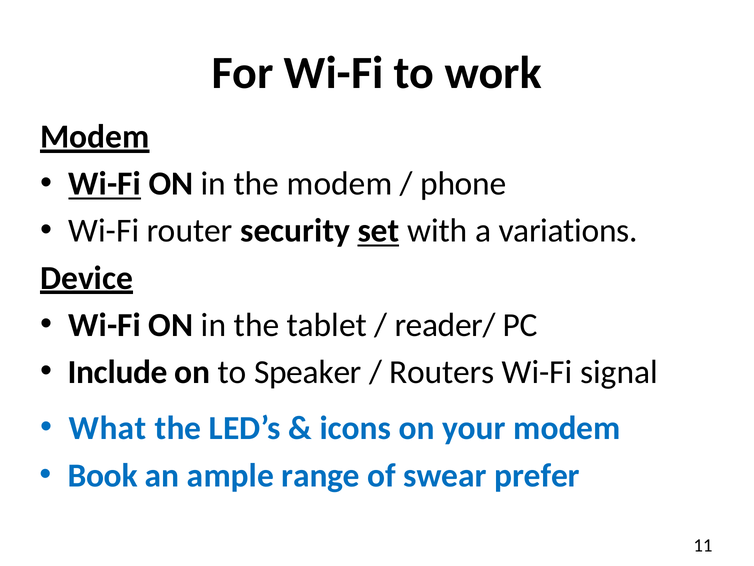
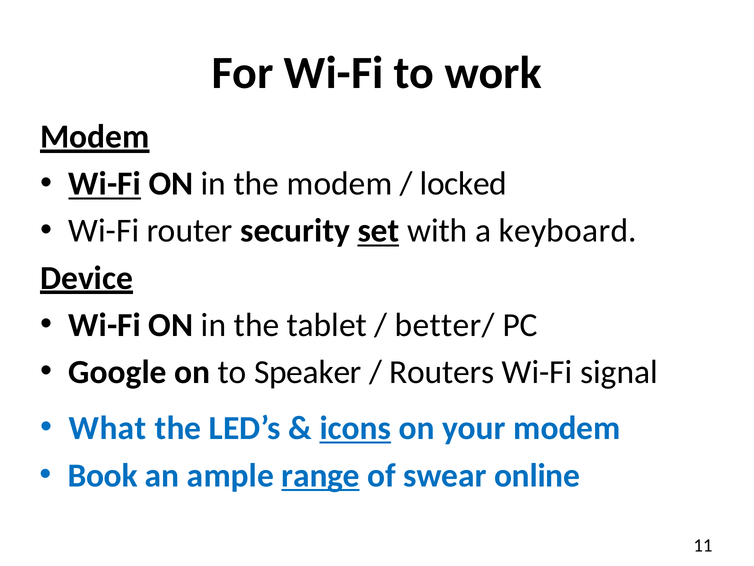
phone: phone -> locked (463, 184)
variations: variations -> keyboard (568, 231)
reader/: reader/ -> better/ (445, 325)
Include: Include -> Google (118, 372)
icons underline: none -> present (355, 428)
range underline: none -> present (321, 475)
prefer: prefer -> online (537, 475)
